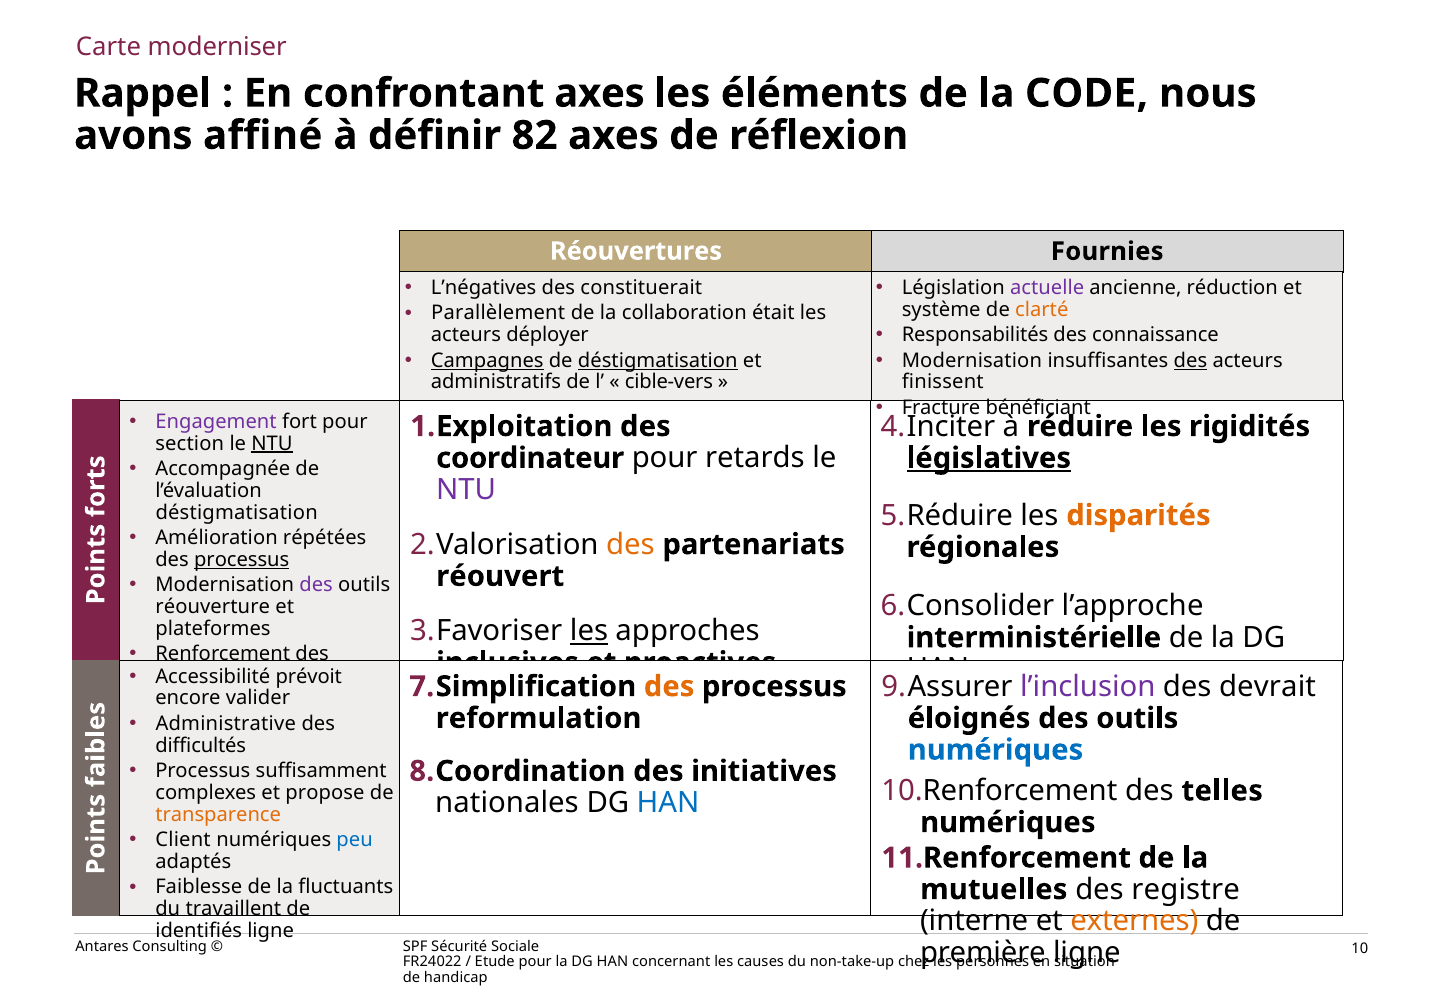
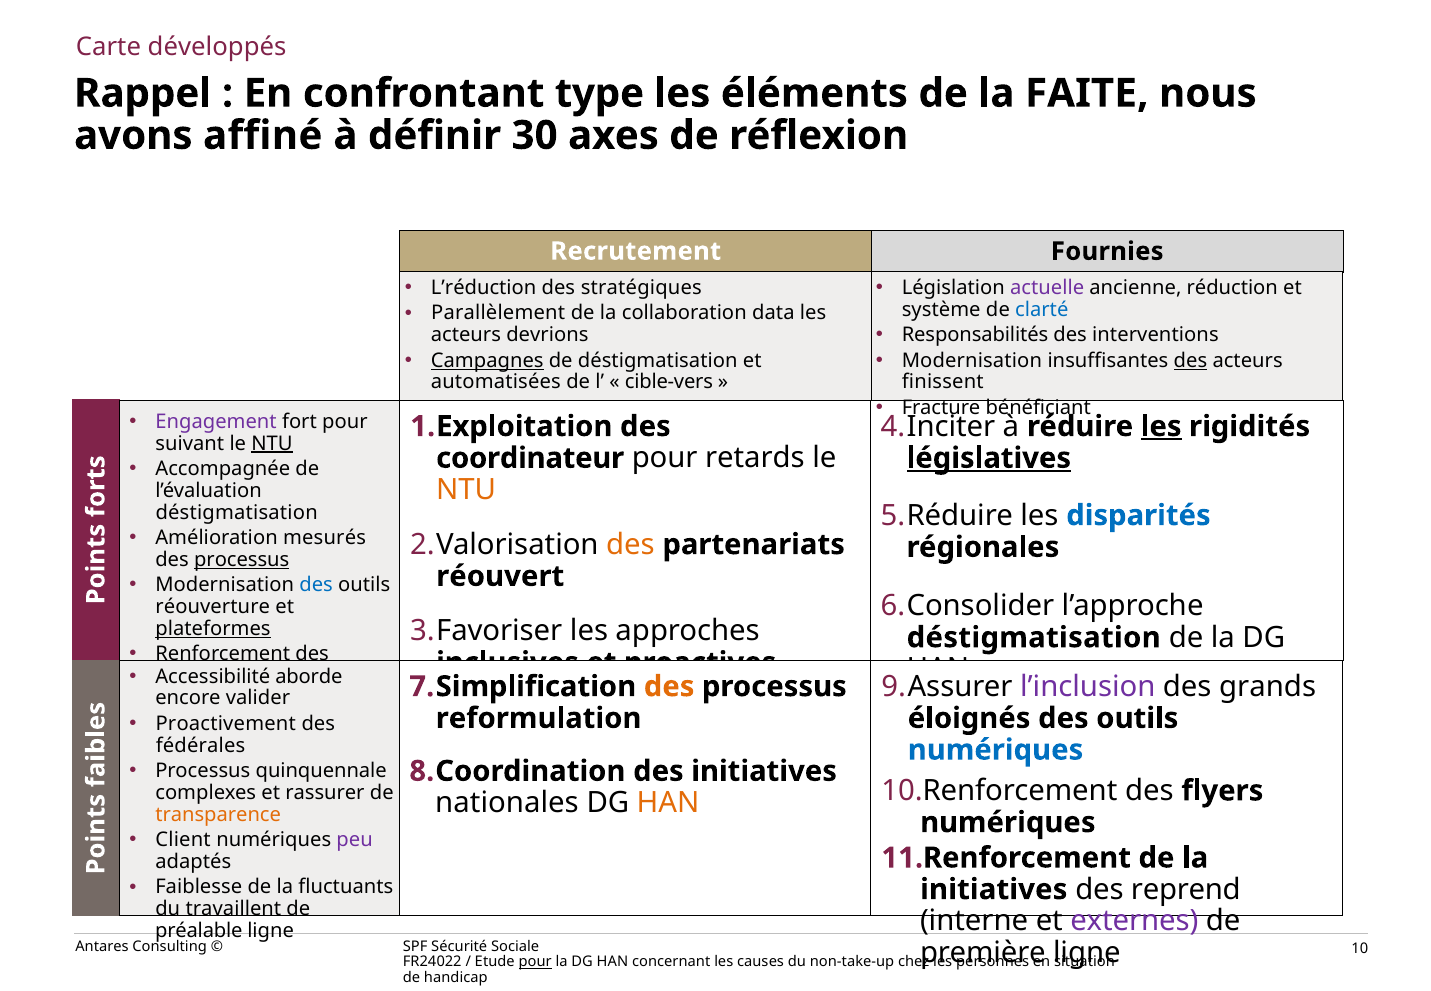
moderniser: moderniser -> développés (217, 47)
confrontant axes: axes -> type (599, 93)
CODE: CODE -> FAITE (1087, 93)
82: 82 -> 30 (535, 136)
Réouvertures: Réouvertures -> Recrutement (636, 251)
L’négatives: L’négatives -> L’réduction (484, 288)
constituerait: constituerait -> stratégiques (641, 288)
était: était -> data (773, 313)
clarté colour: orange -> blue (1042, 309)
connaissance: connaissance -> interventions (1155, 335)
déployer: déployer -> devrions (547, 335)
déstigmatisation underline: present -> none (658, 360)
administratifs: administratifs -> automatisées (496, 382)
les underline: none -> present (1161, 426)
section: section -> suivant (190, 443)
NTU colour: purple -> orange (466, 490)
disparités colour: orange -> blue (1138, 515)
répétées: répétées -> mesurés (325, 538)
des colour: purple -> blue (316, 585)
les underline: present -> none (589, 631)
plateformes underline: none -> present (213, 628)
interministérielle: interministérielle -> déstigmatisation (1034, 637)
prévoit: prévoit -> aborde (309, 676)
devrait: devrait -> grands (1268, 686)
Administrative: Administrative -> Proactivement (226, 724)
difficultés: difficultés -> fédérales (201, 745)
suffisamment: suffisamment -> quinquennale (321, 771)
telles: telles -> flyers (1222, 791)
propose: propose -> rassurer (325, 793)
HAN colour: blue -> orange (668, 803)
peu colour: blue -> purple (355, 840)
mutuelles: mutuelles -> initiatives (994, 889)
registre: registre -> reprend (1186, 889)
externes colour: orange -> purple (1134, 921)
identifiés: identifiés -> préalable (199, 931)
pour underline: none -> present (535, 962)
